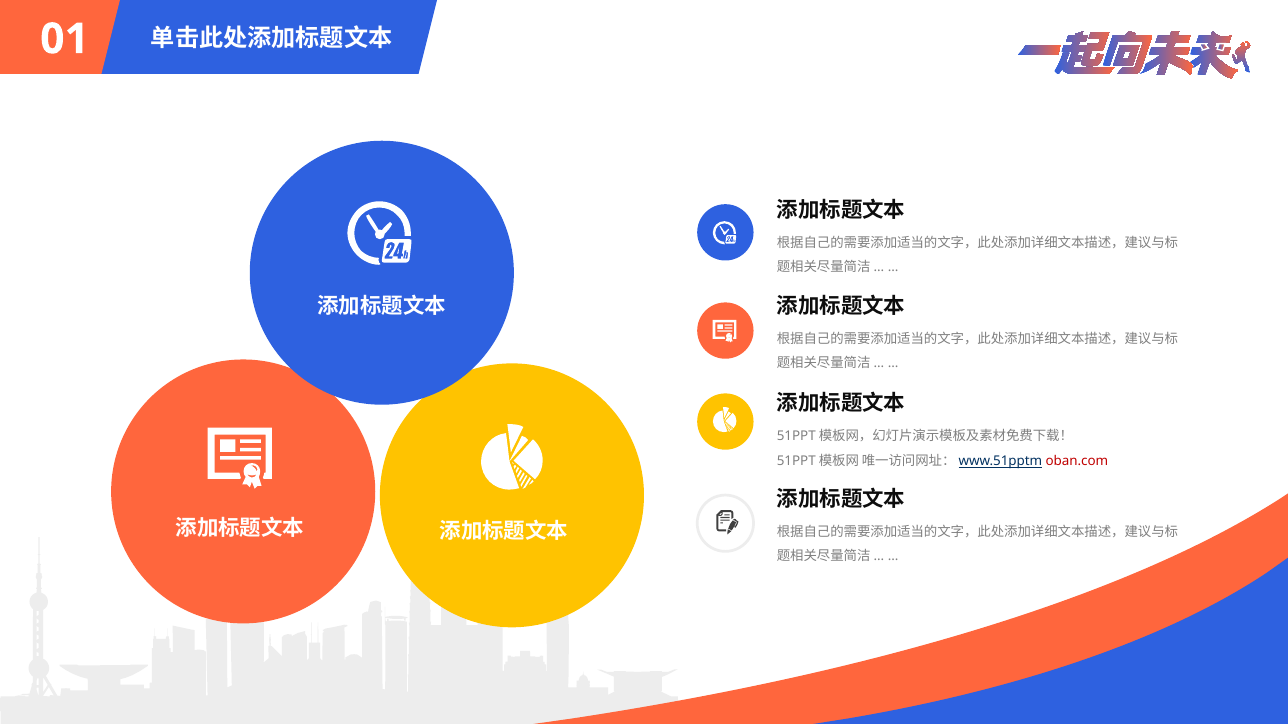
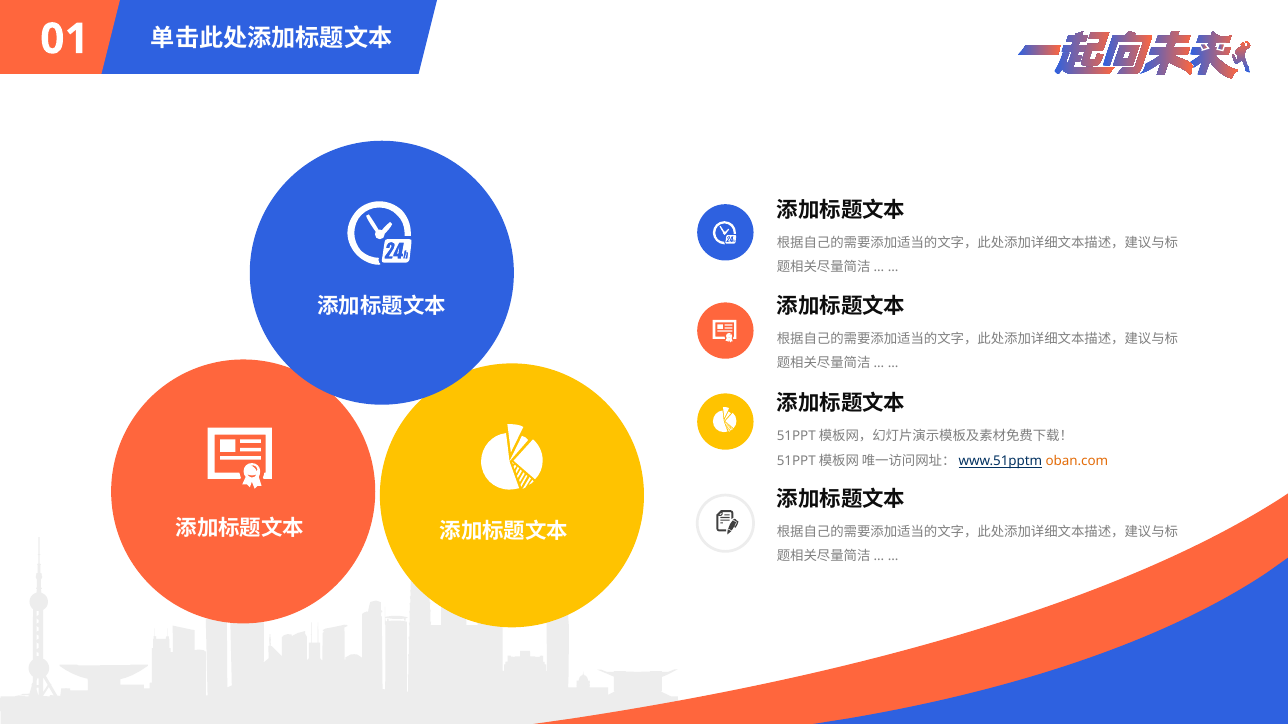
oban.com colour: red -> orange (1077, 461)
